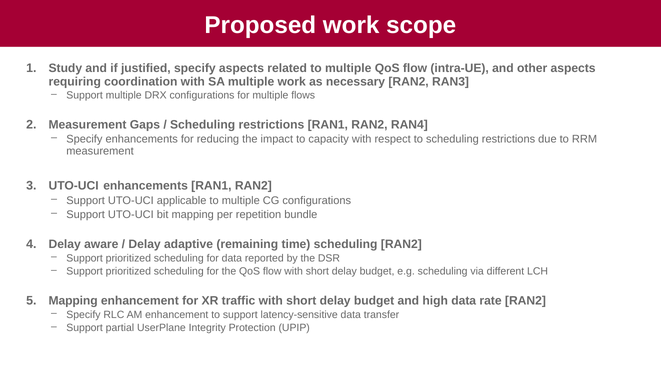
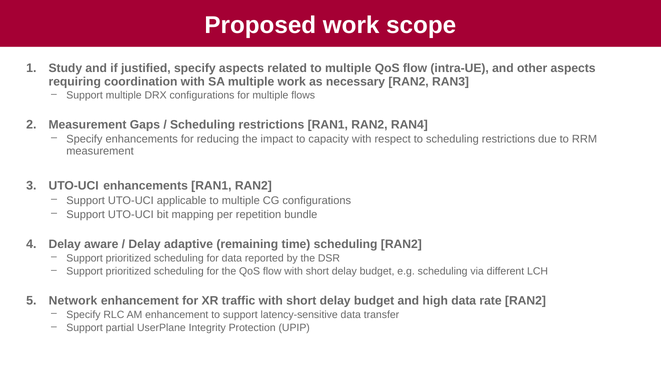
Mapping: Mapping -> Network (73, 301)
